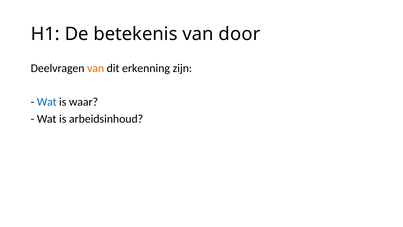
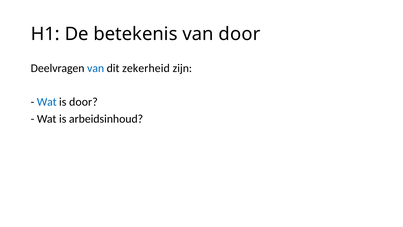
van colour: orange -> blue (96, 68)
erkenning: erkenning -> zekerheid (146, 68)
is waar: waar -> door (83, 102)
